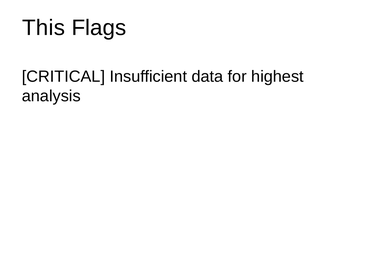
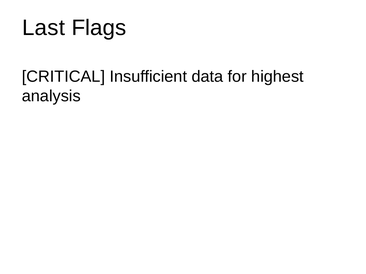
This: This -> Last (44, 28)
